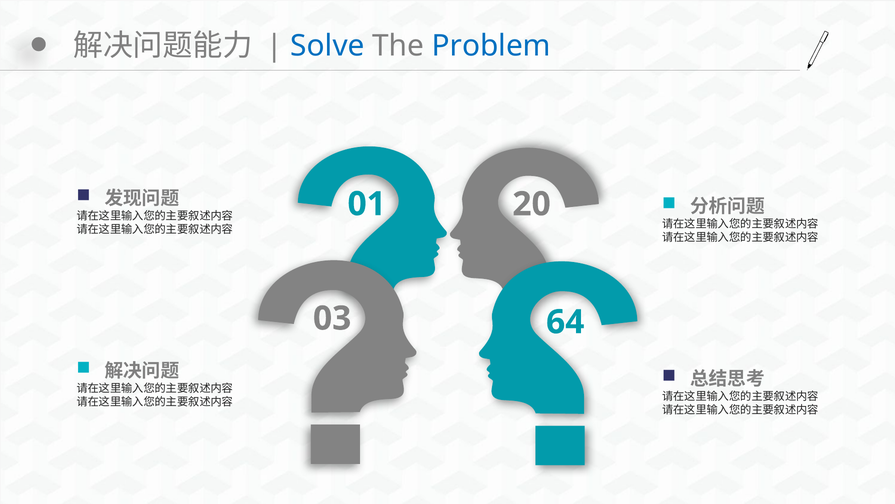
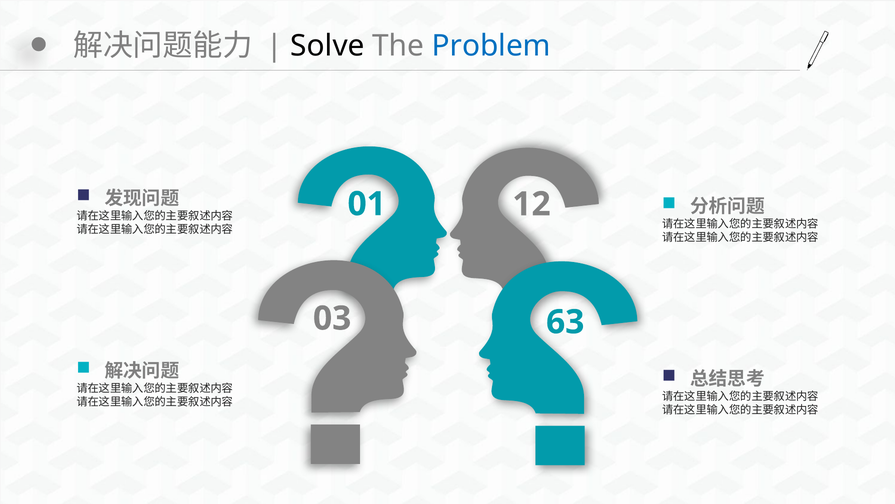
Solve colour: blue -> black (328, 46)
20: 20 -> 12 (532, 204)
64: 64 -> 63 (565, 322)
